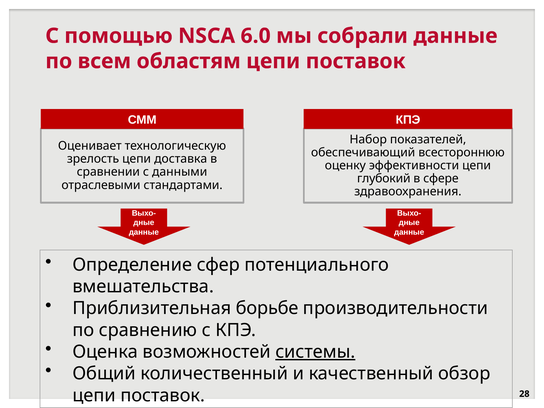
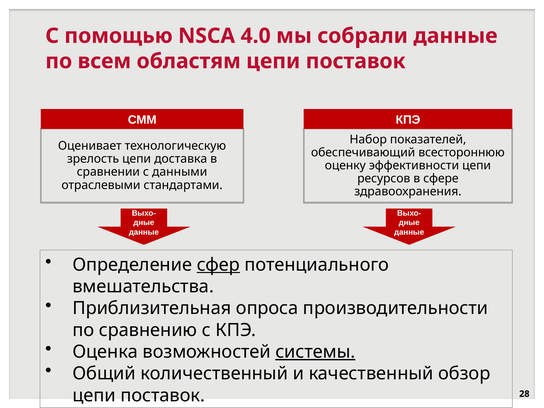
6.0: 6.0 -> 4.0 (256, 36)
глубокий: глубокий -> ресурсов (384, 179)
сфер underline: none -> present (218, 265)
борьбе: борьбе -> опроса (267, 308)
